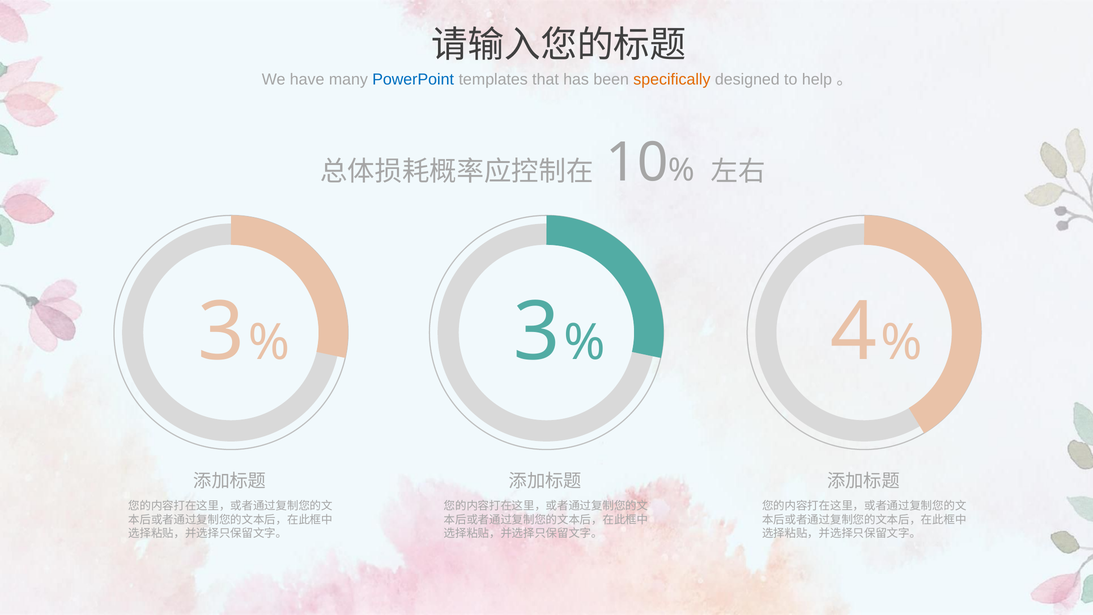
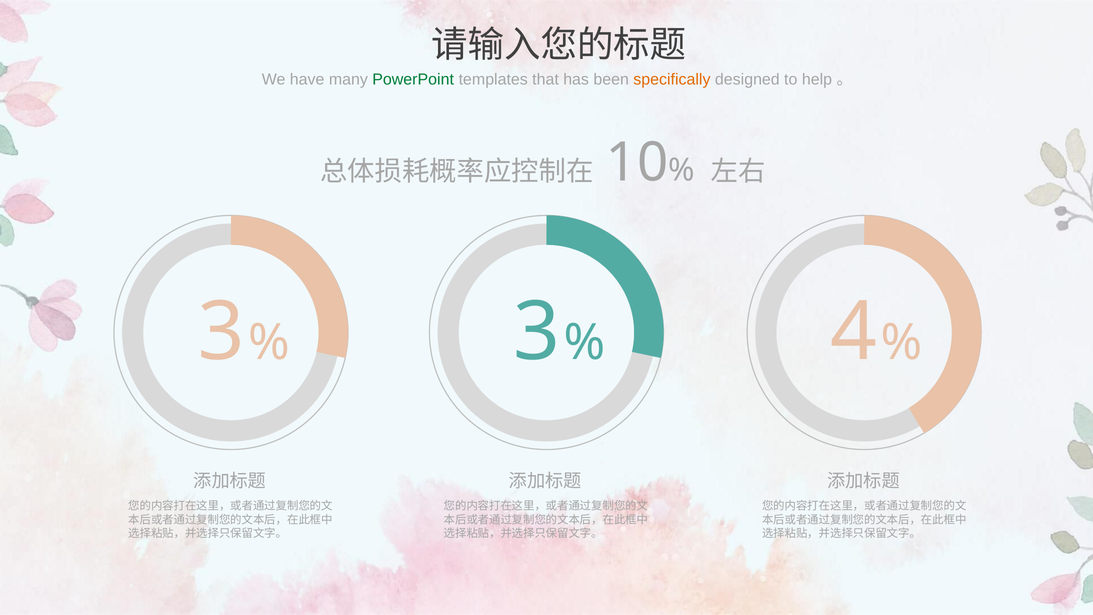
PowerPoint colour: blue -> green (413, 79)
